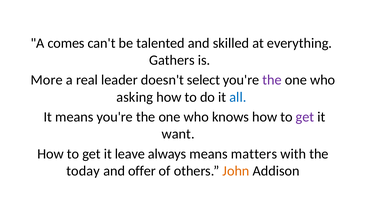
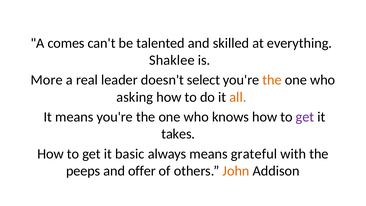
Gathers: Gathers -> Shaklee (172, 60)
the colour: purple -> orange (272, 80)
all colour: blue -> orange (238, 97)
want: want -> takes (178, 134)
leave: leave -> basic (130, 154)
matters: matters -> grateful (254, 154)
today: today -> peeps (83, 171)
